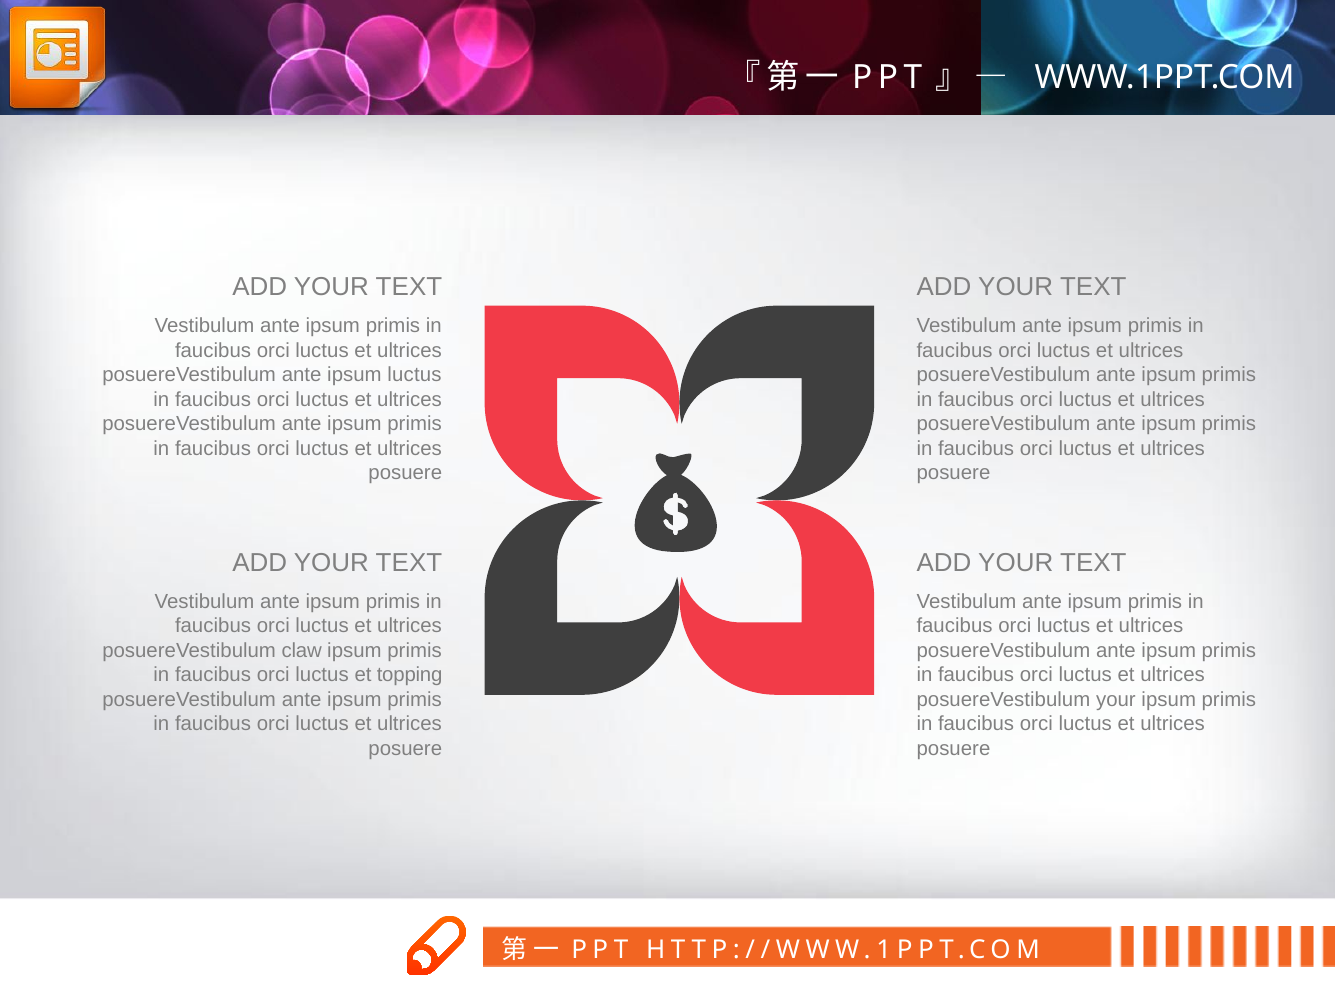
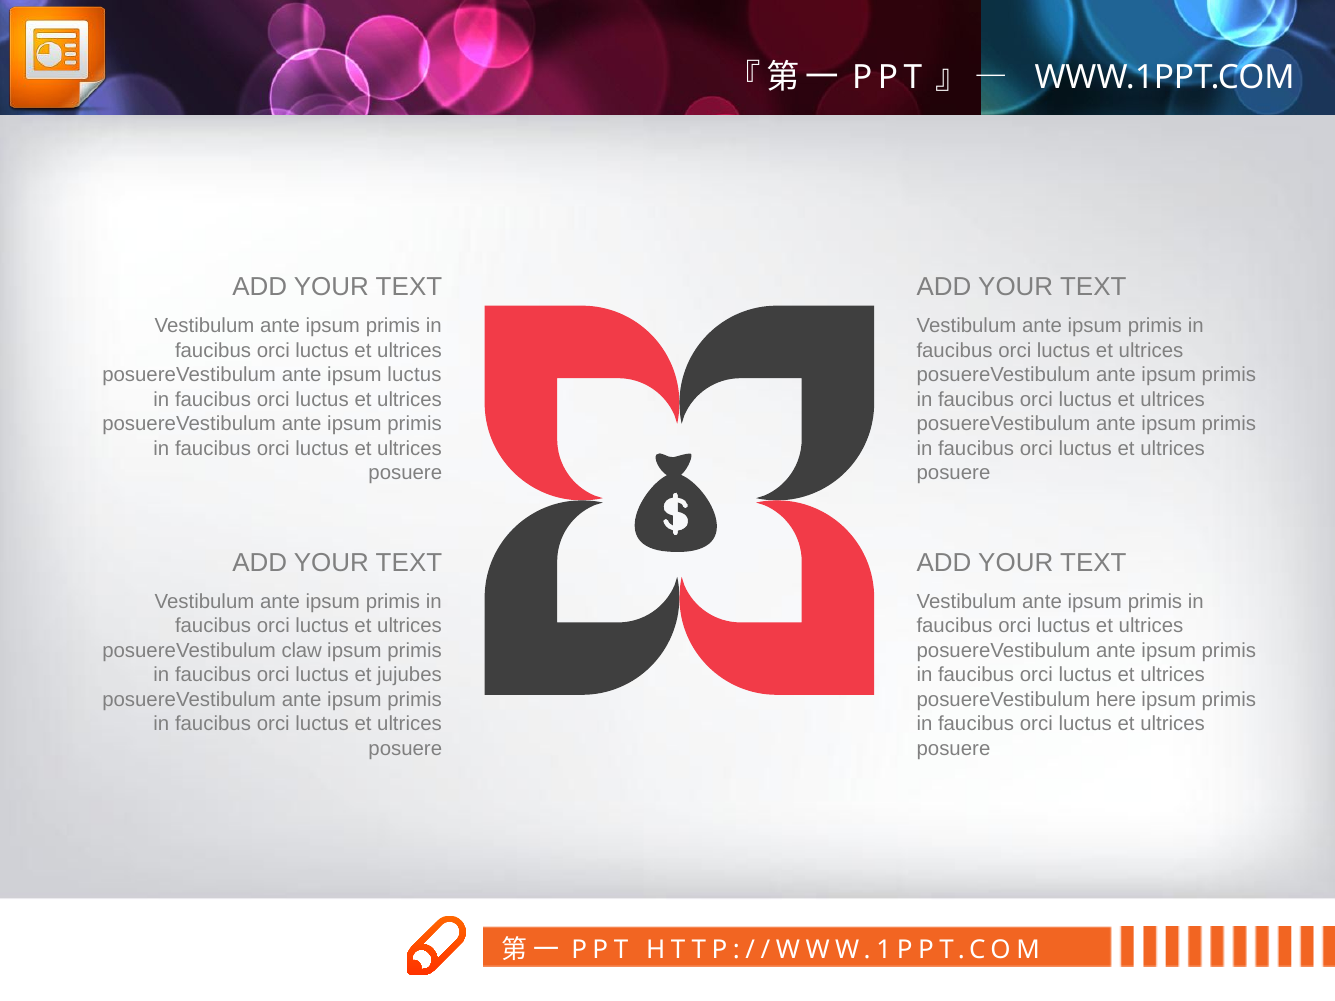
topping: topping -> jujubes (410, 675)
posuereVestibulum your: your -> here (1116, 700)
